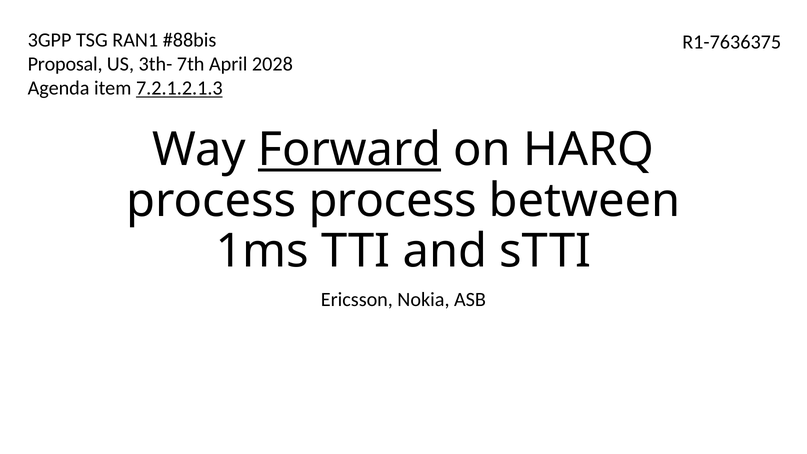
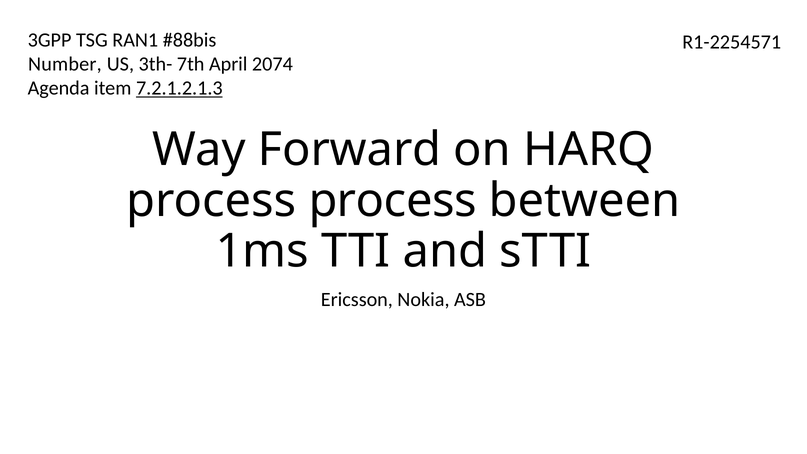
R1-7636375: R1-7636375 -> R1-2254571 (732, 42)
Proposal: Proposal -> Number (65, 64)
2028: 2028 -> 2074 (272, 64)
Forward underline: present -> none (350, 150)
